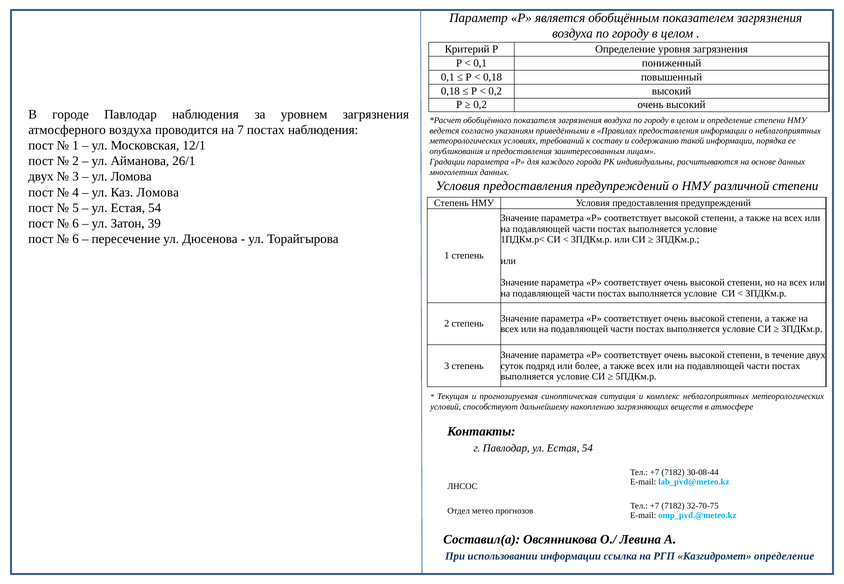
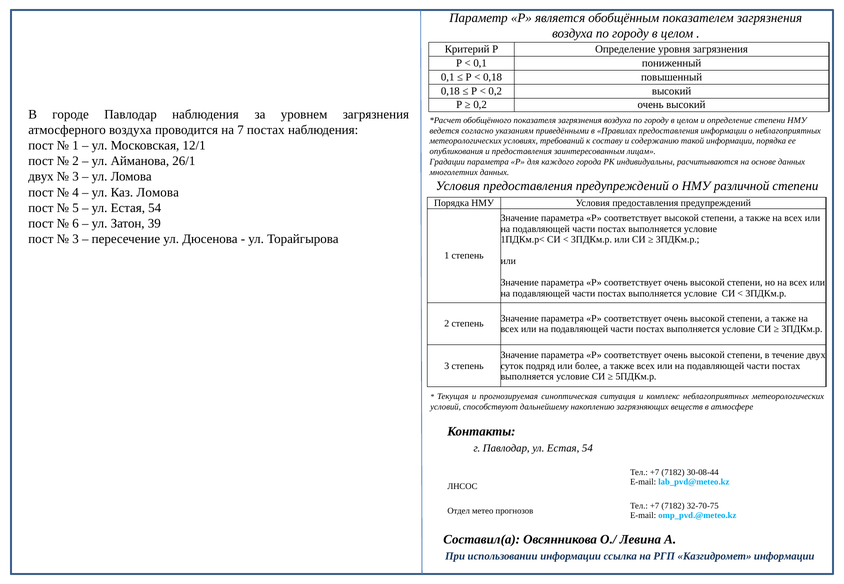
Степень: Степень -> Порядка (451, 203)
6: 6 -> 3 (76, 239)
Казгидромет определение: определение -> информации (784, 556)
